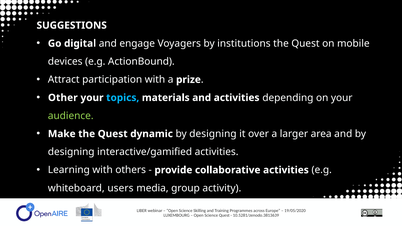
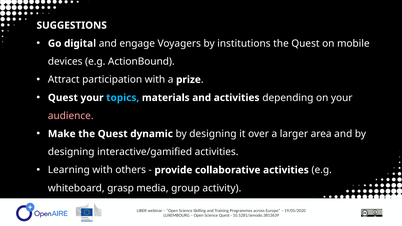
Other: Other -> Quest (63, 98)
audience colour: light green -> pink (71, 116)
users: users -> grasp (121, 188)
